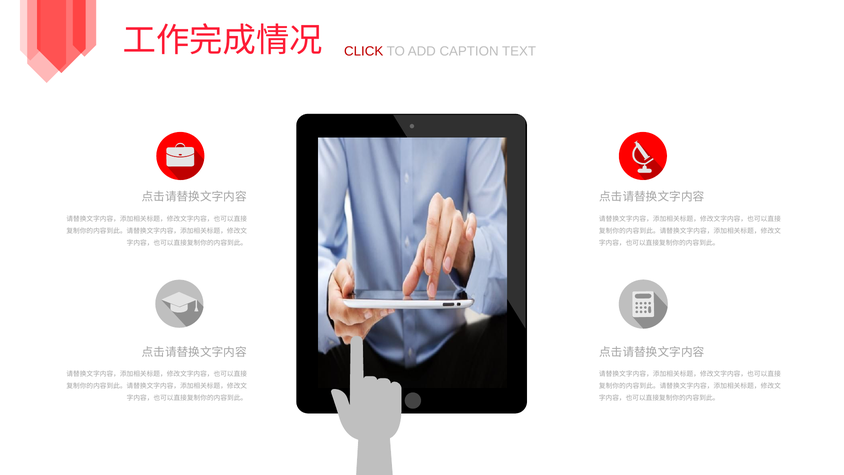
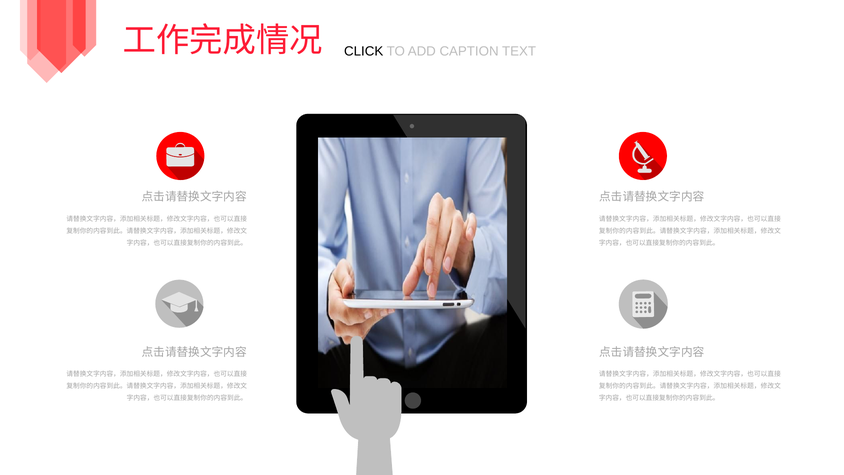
CLICK colour: red -> black (364, 51)
